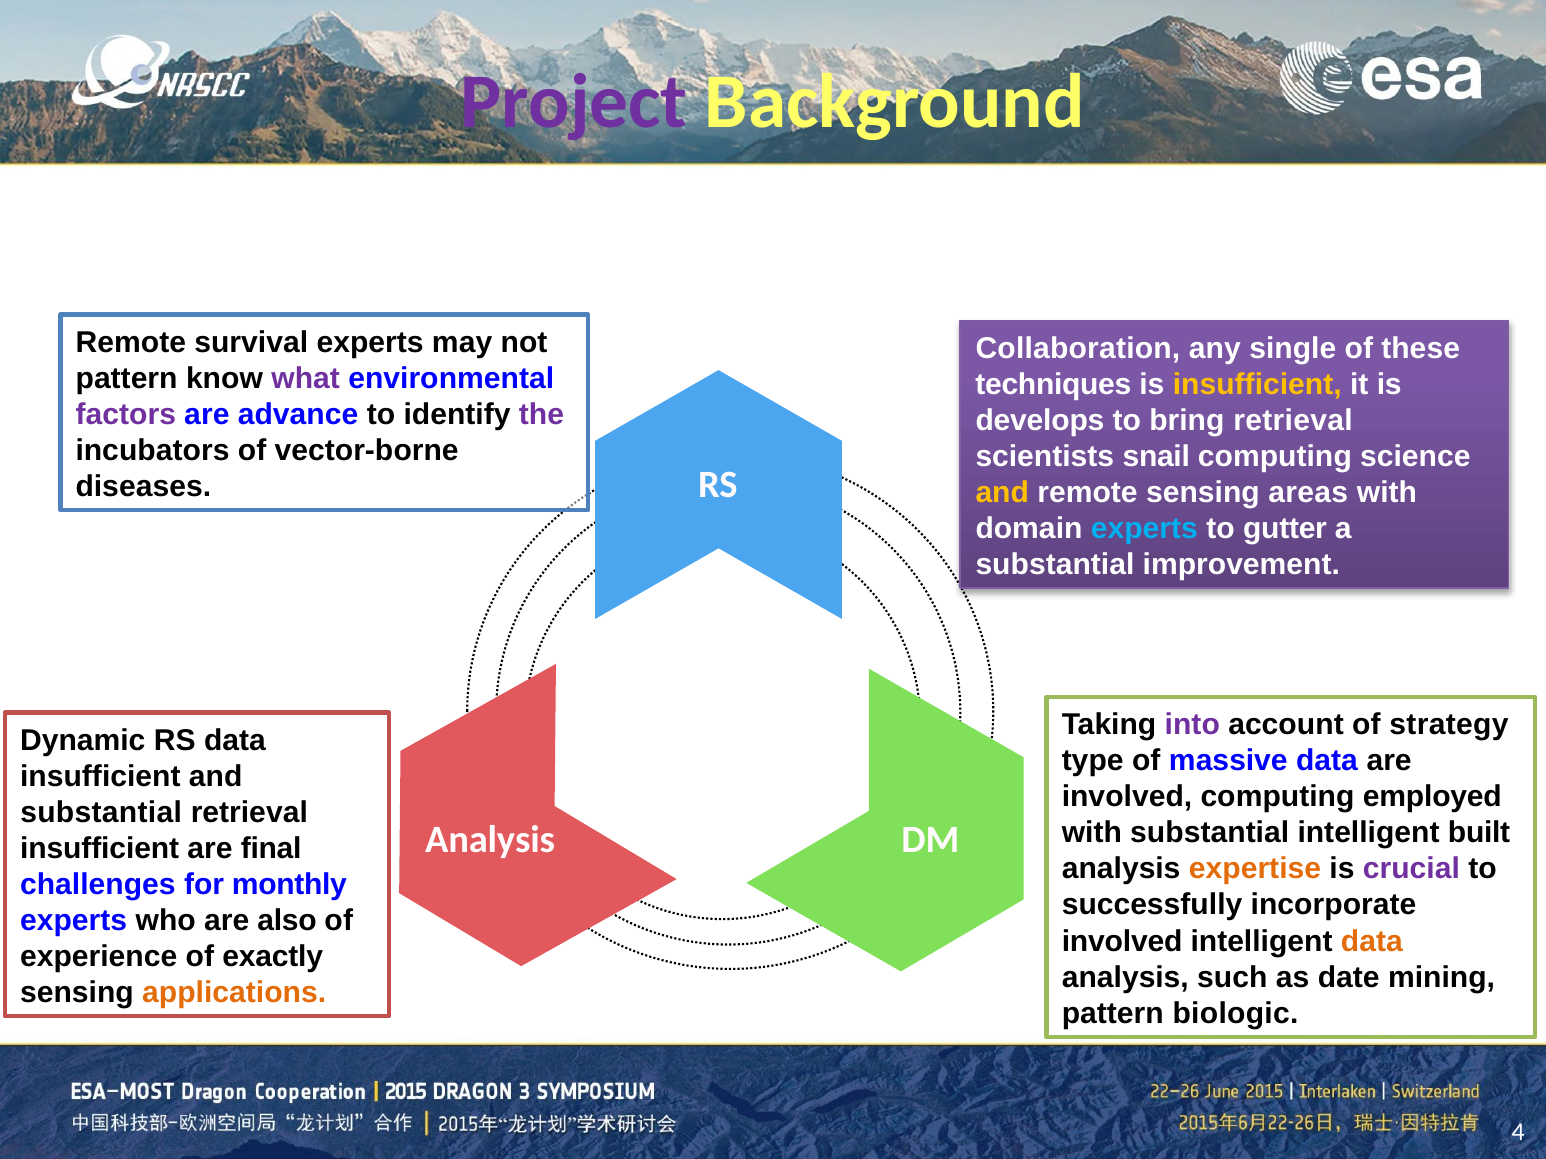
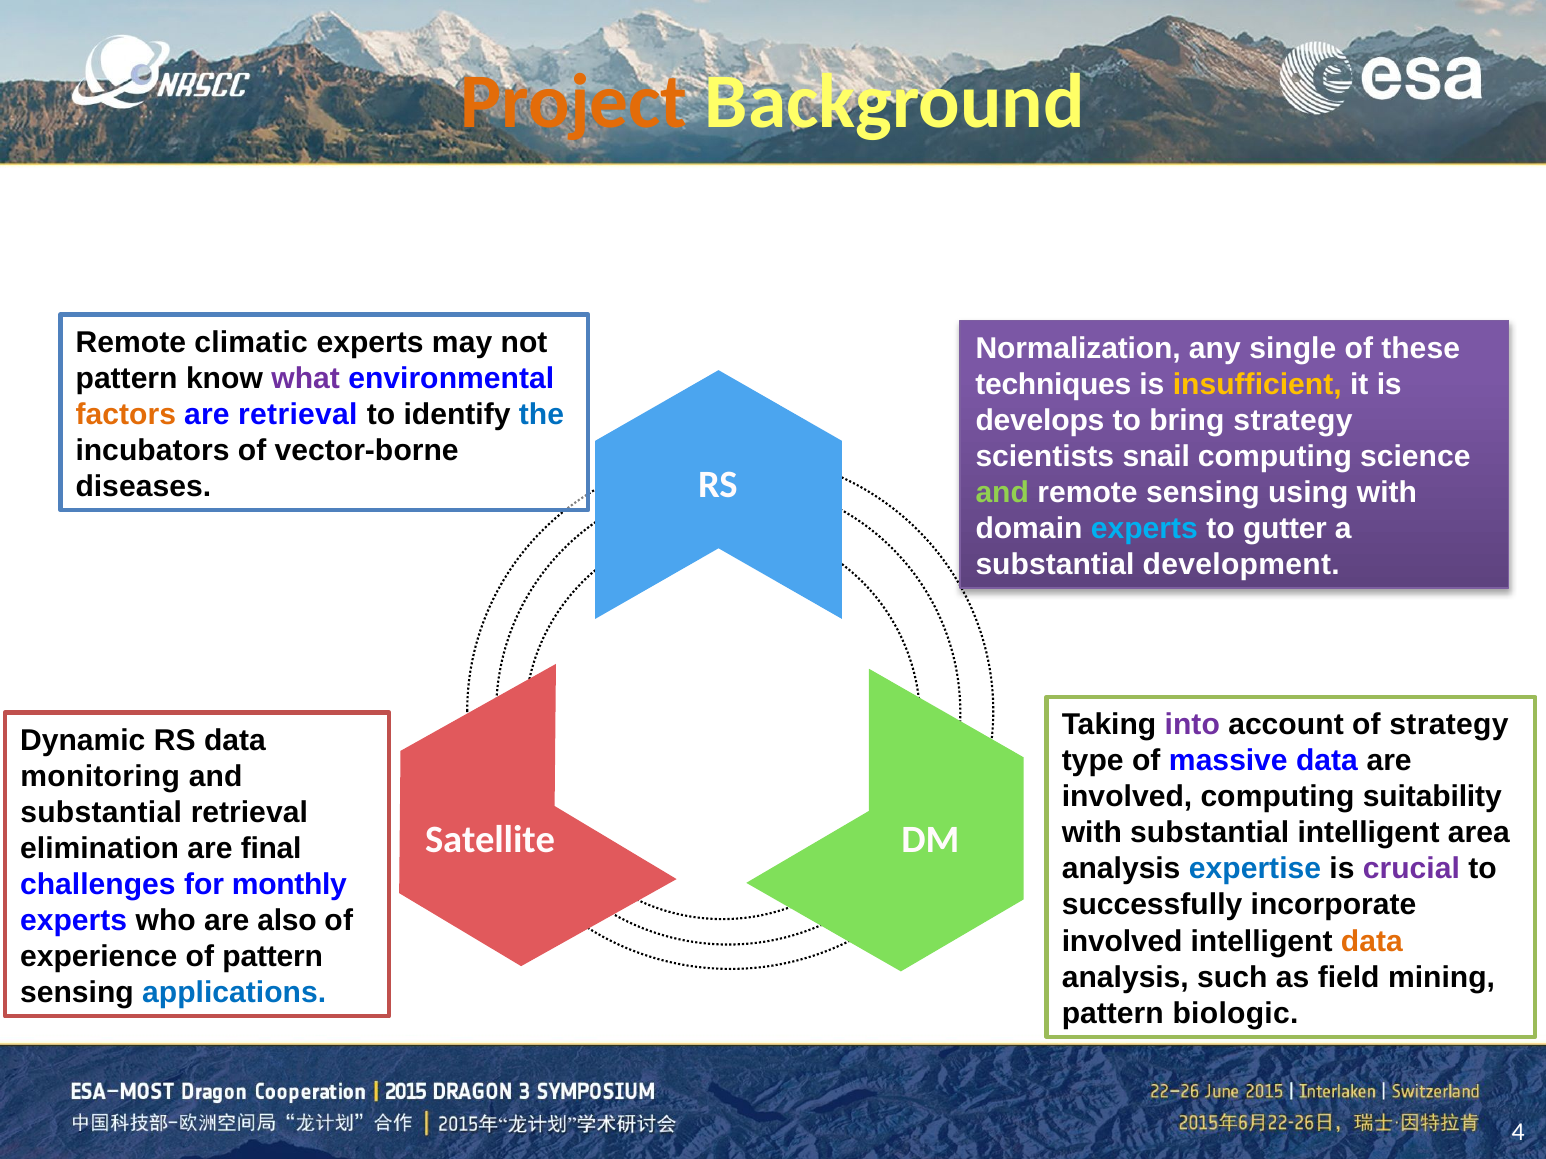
Project colour: purple -> orange (574, 102)
survival: survival -> climatic (251, 342)
Collaboration: Collaboration -> Normalization (1078, 348)
factors colour: purple -> orange (126, 415)
are advance: advance -> retrieval (298, 415)
the colour: purple -> blue (541, 415)
bring retrieval: retrieval -> strategy (1293, 421)
and colour: yellow -> light green (1002, 493)
areas: areas -> using (1308, 493)
improvement: improvement -> development (1241, 565)
insufficient: insufficient -> monitoring (100, 777)
employed: employed -> suitability (1432, 797)
built: built -> area (1479, 833)
Analysis: Analysis -> Satellite (490, 840)
insufficient: insufficient -> elimination (100, 849)
expertise colour: orange -> blue (1255, 869)
of exactly: exactly -> pattern (273, 957)
date: date -> field (1349, 978)
applications colour: orange -> blue (234, 993)
